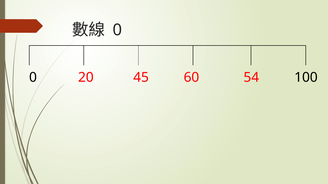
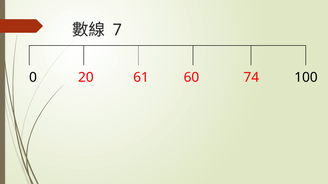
0: 0 -> 7 (117, 30)
45: 45 -> 61 (141, 77)
54: 54 -> 74 (251, 78)
